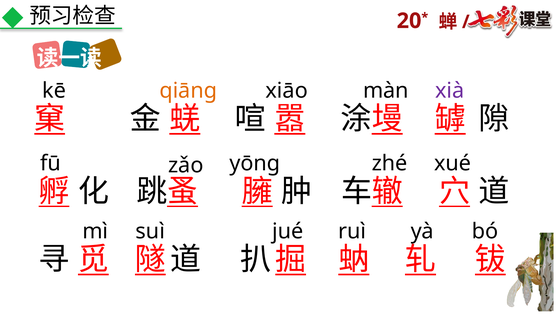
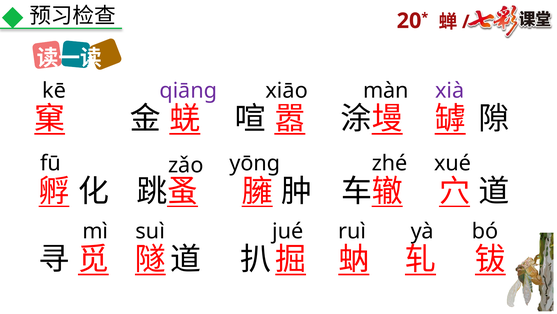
qiāng colour: orange -> purple (188, 91)
